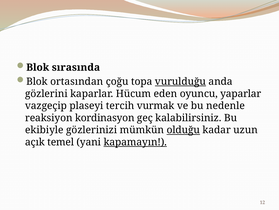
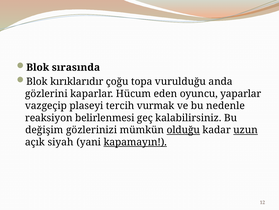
ortasından: ortasından -> kırıklarıdır (77, 81)
vurulduğu underline: present -> none (180, 81)
kordinasyon: kordinasyon -> belirlenmesi (105, 118)
ekibiyle: ekibiyle -> değişim (44, 130)
uzun underline: none -> present (246, 130)
temel: temel -> siyah (61, 142)
